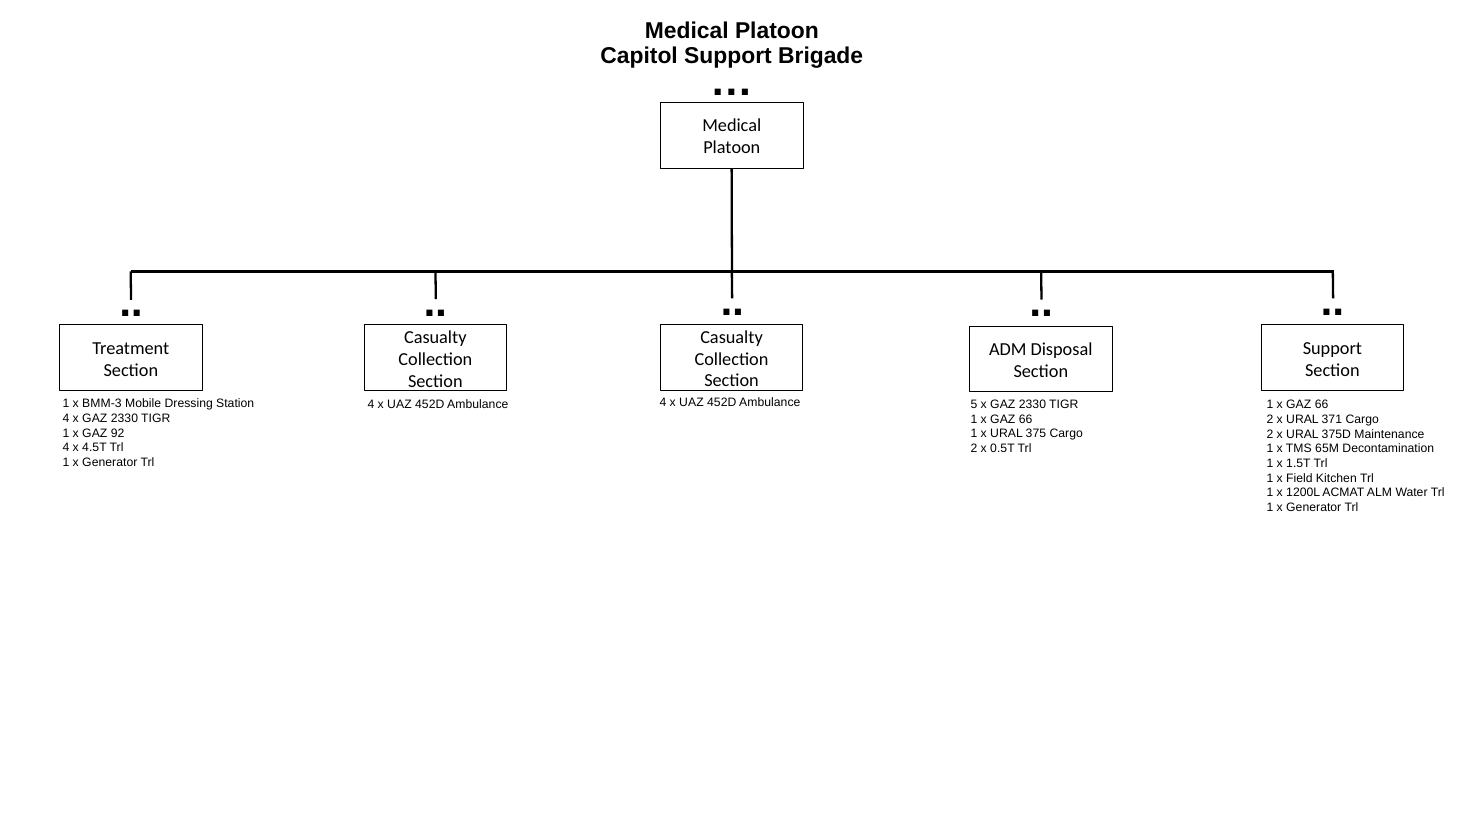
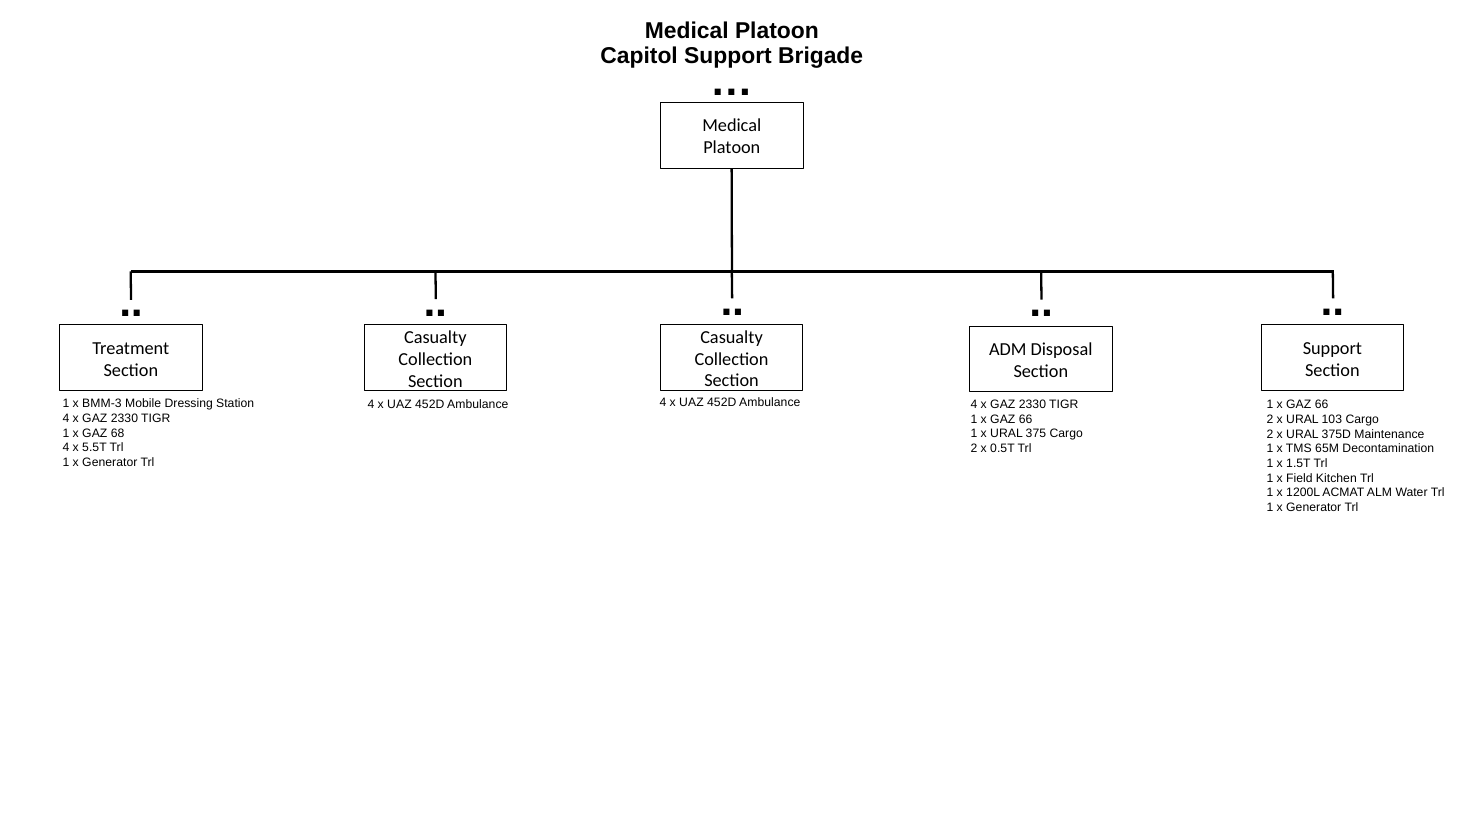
Ambulance 5: 5 -> 4 (974, 404)
371: 371 -> 103 (1332, 419)
92: 92 -> 68 (118, 433)
4.5T: 4.5T -> 5.5T (94, 447)
